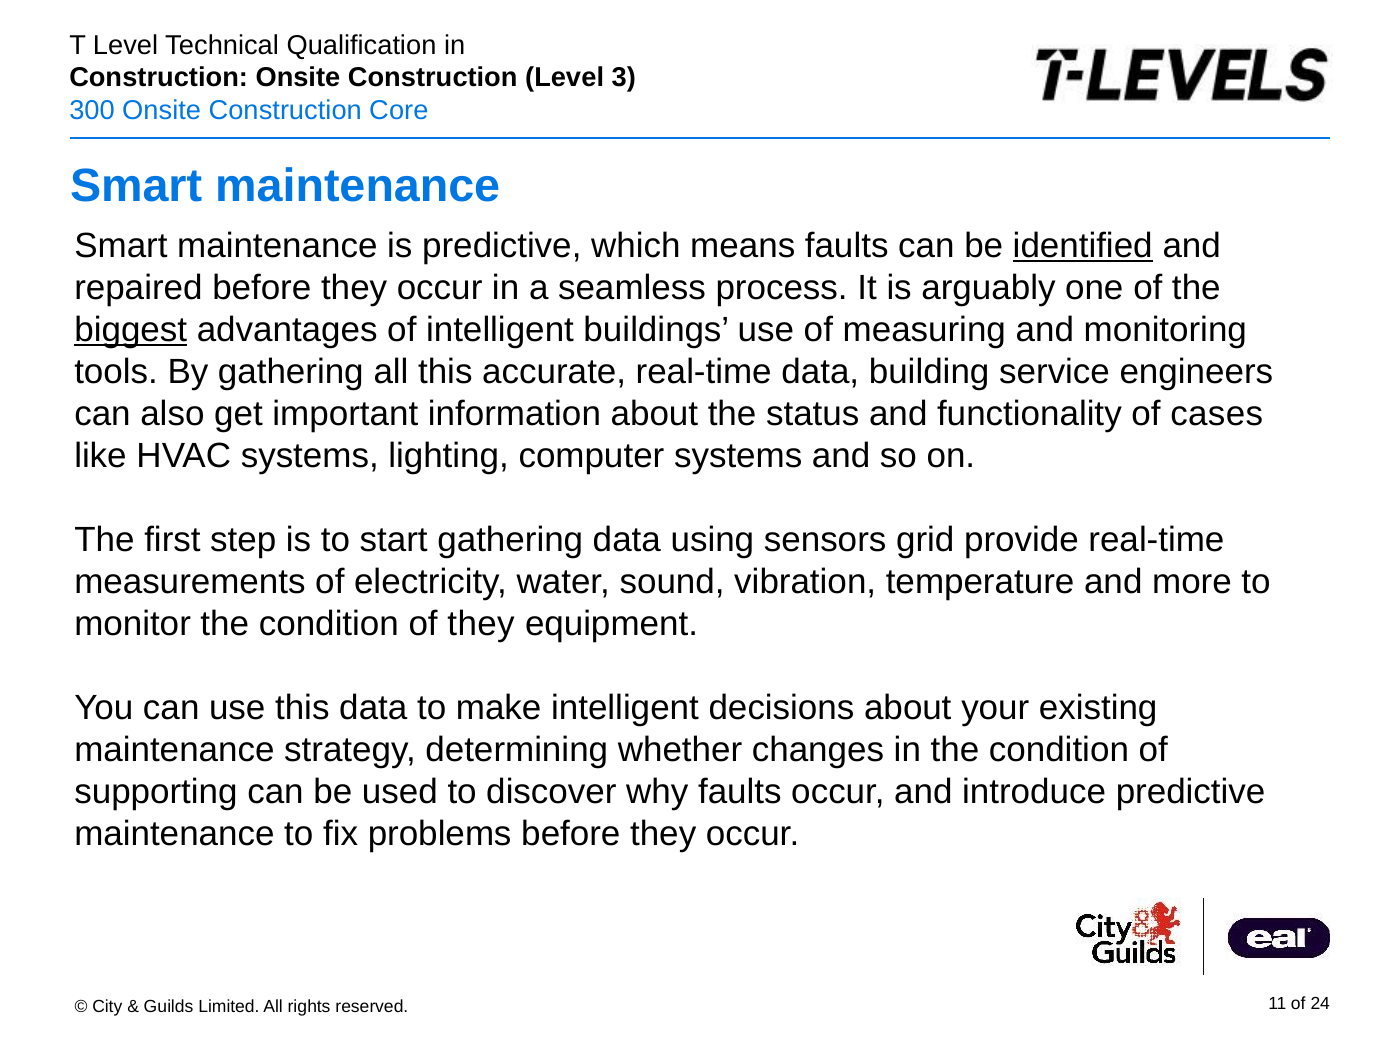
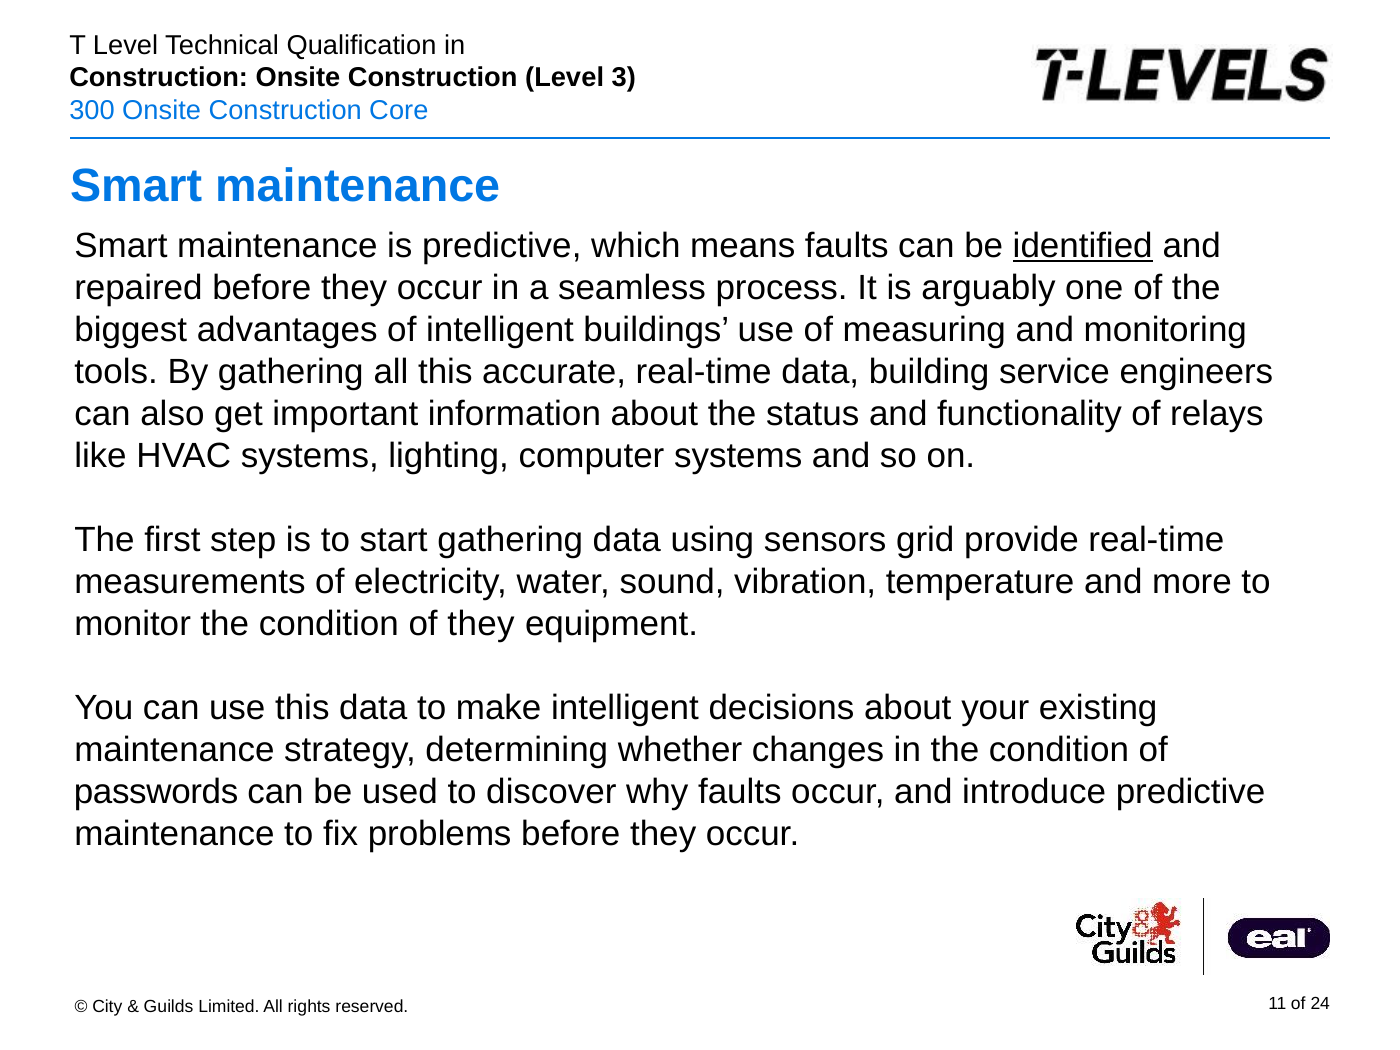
biggest underline: present -> none (131, 330)
cases: cases -> relays (1217, 414)
supporting: supporting -> passwords (156, 792)
